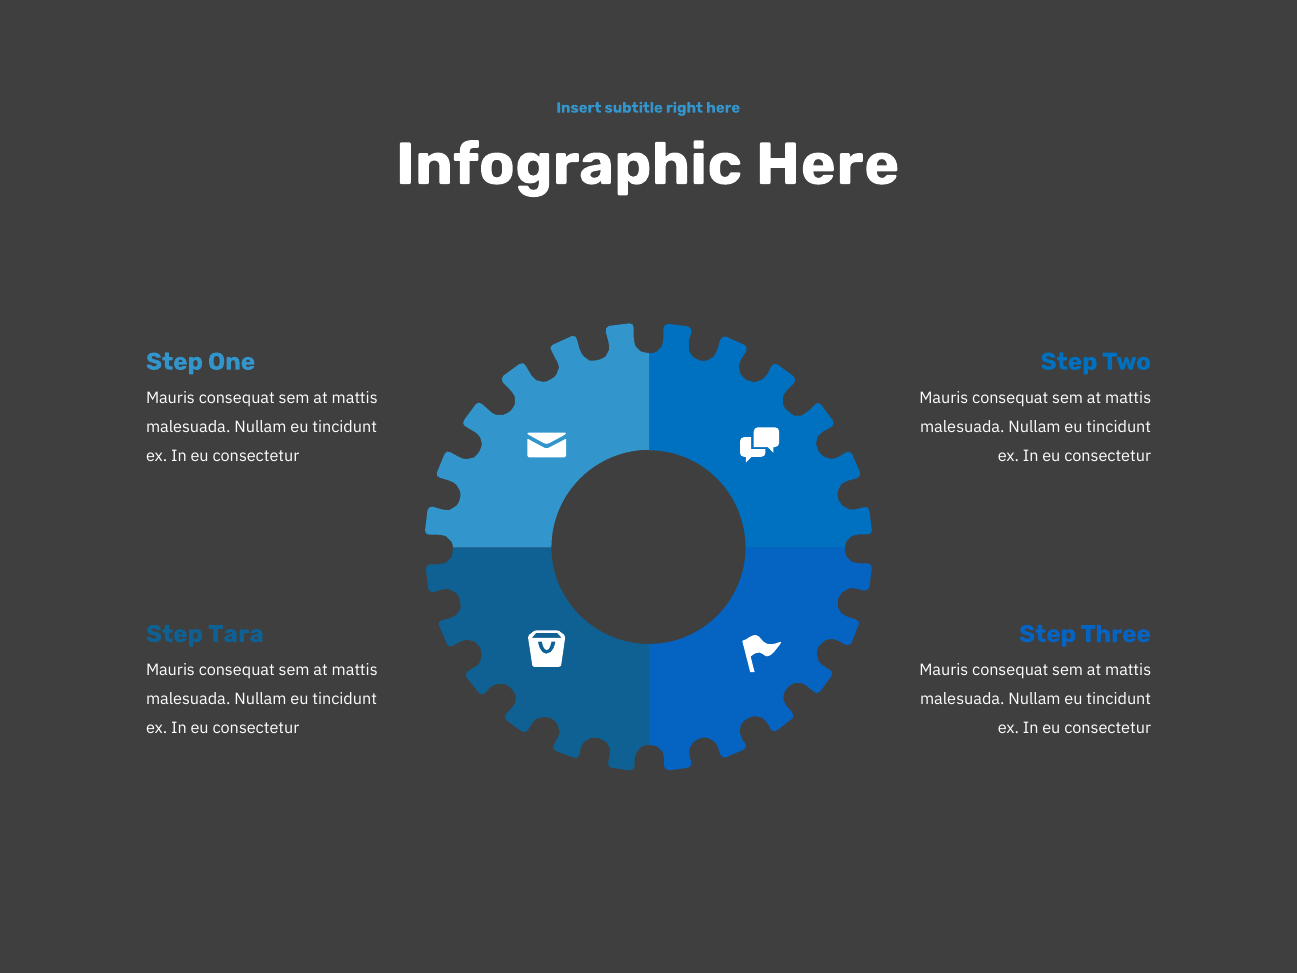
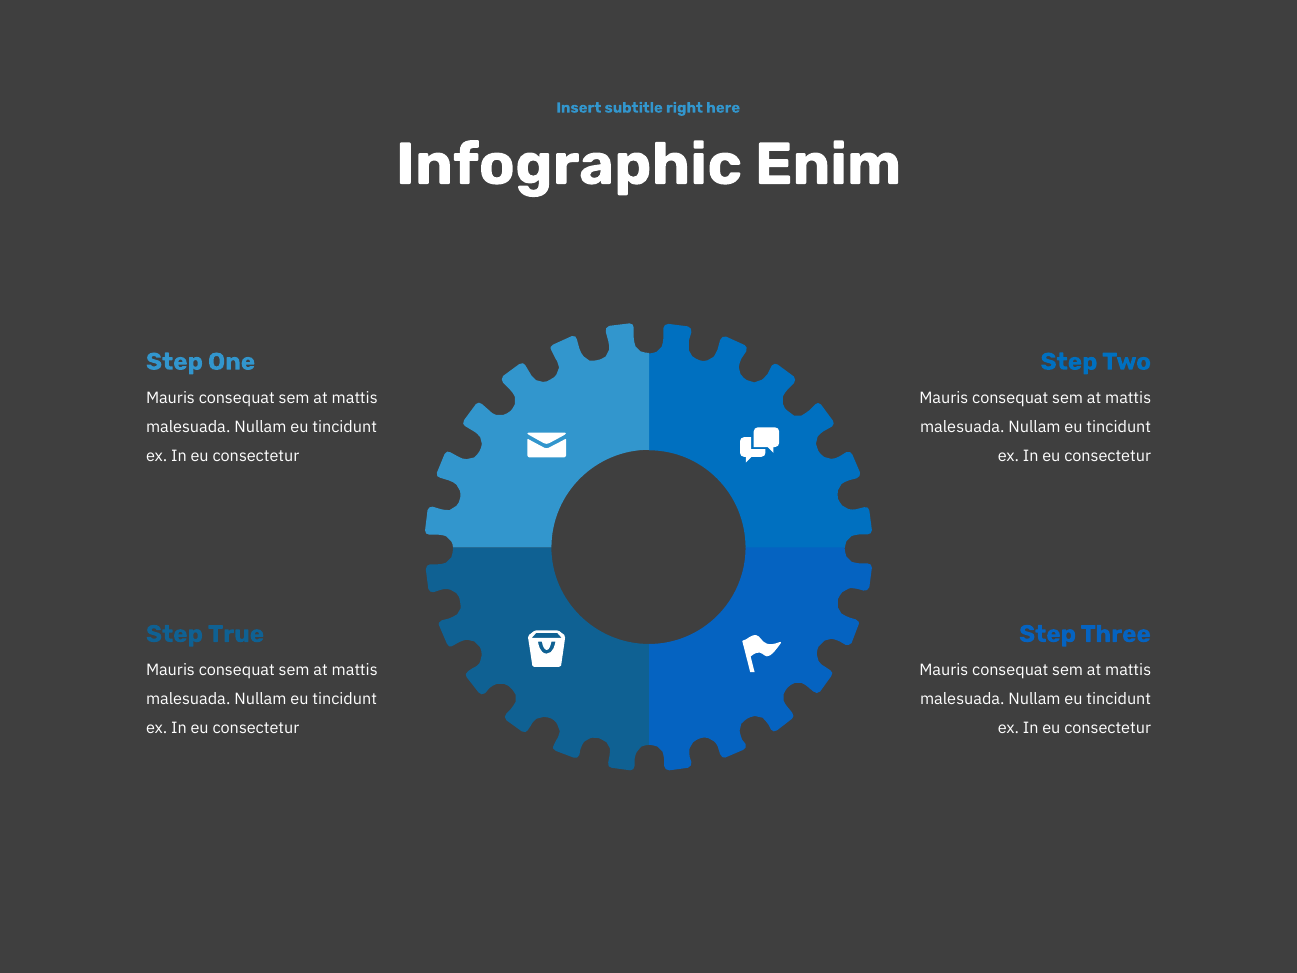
Infographic Here: Here -> Enim (828, 164)
Tara: Tara -> True (236, 634)
